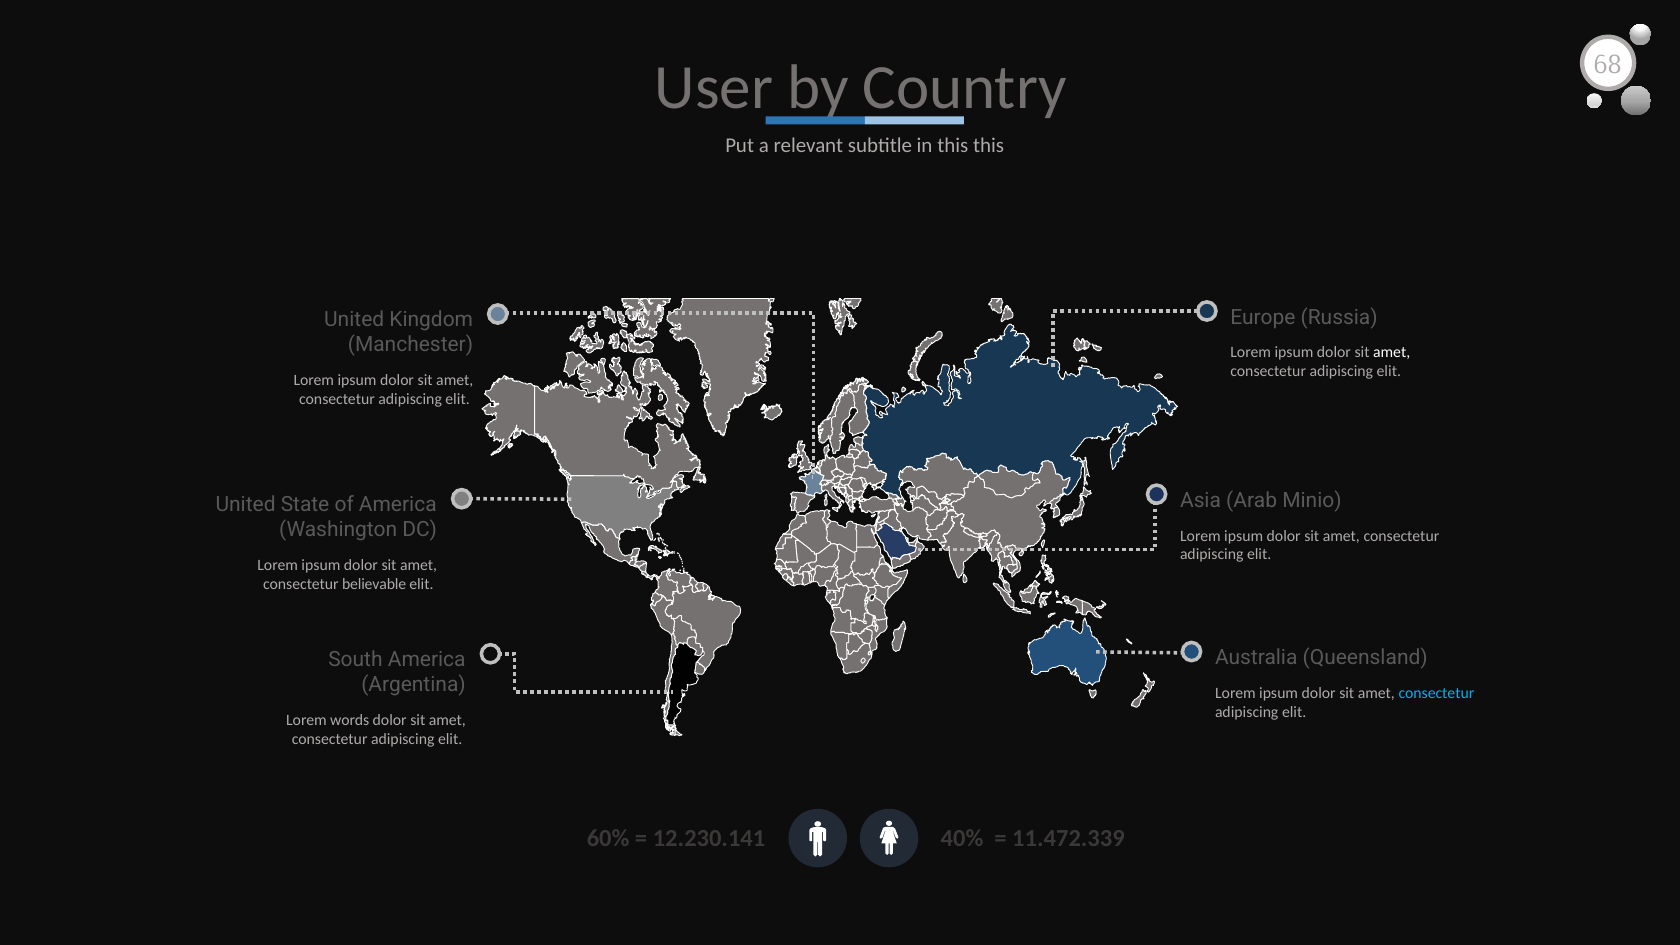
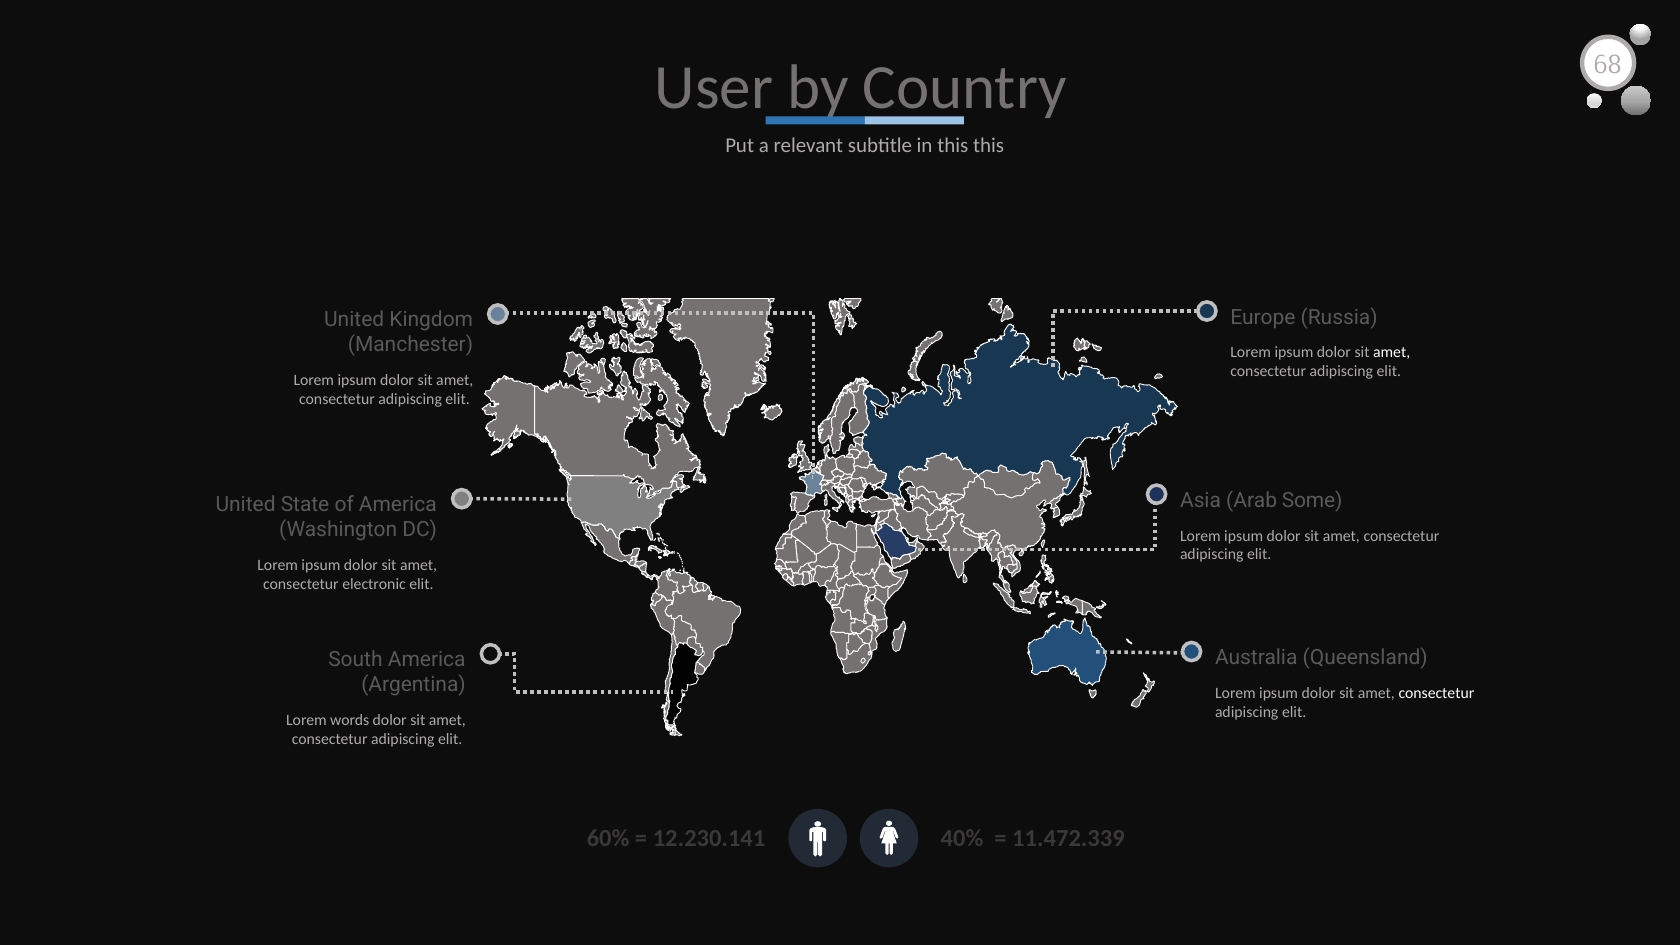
Minio: Minio -> Some (1312, 500)
believable: believable -> electronic (374, 584)
consectetur colour: light blue -> white (1436, 693)
